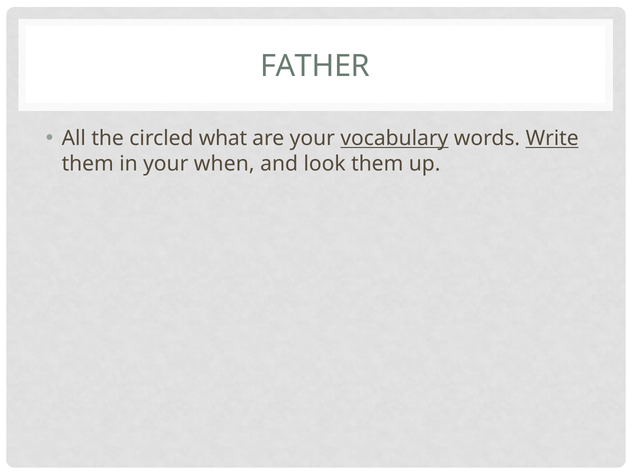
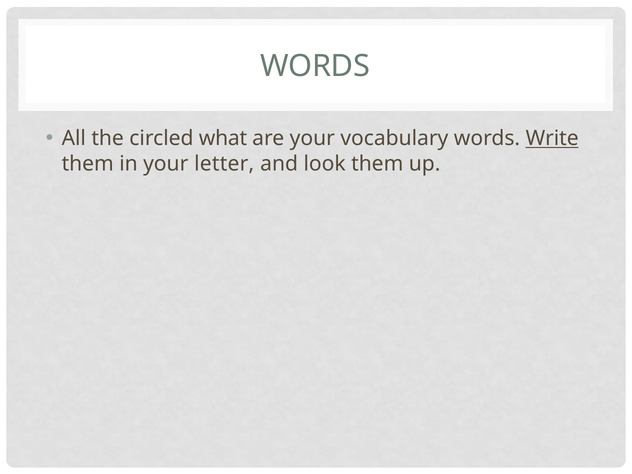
FATHER: FATHER -> WORDS (315, 66)
vocabulary underline: present -> none (394, 138)
when: when -> letter (224, 164)
